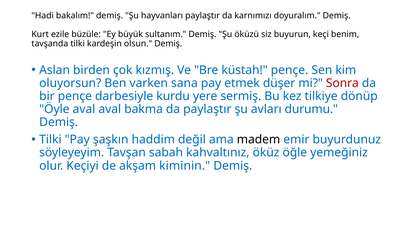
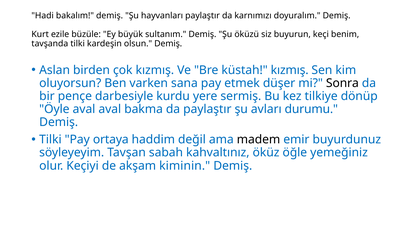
küstah pençe: pençe -> kızmış (290, 70)
Sonra colour: red -> black (342, 83)
şaşkın: şaşkın -> ortaya (111, 139)
